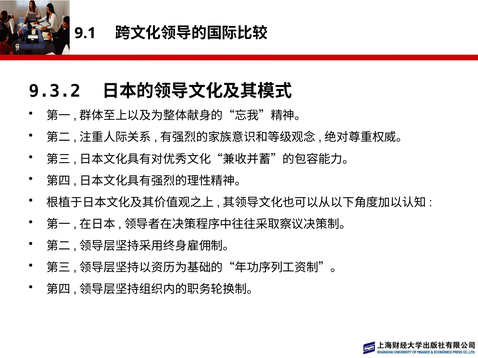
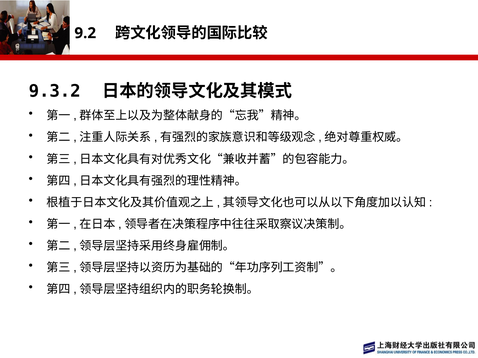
9.1: 9.1 -> 9.2 (85, 33)
